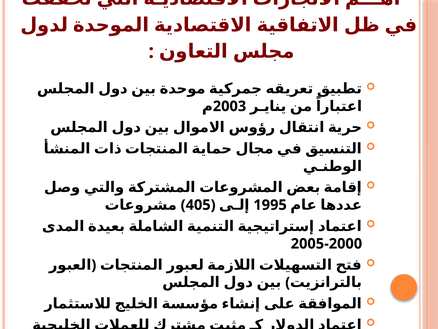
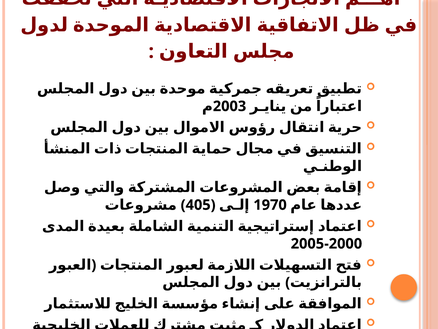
1995: 1995 -> 1970 (270, 205)
